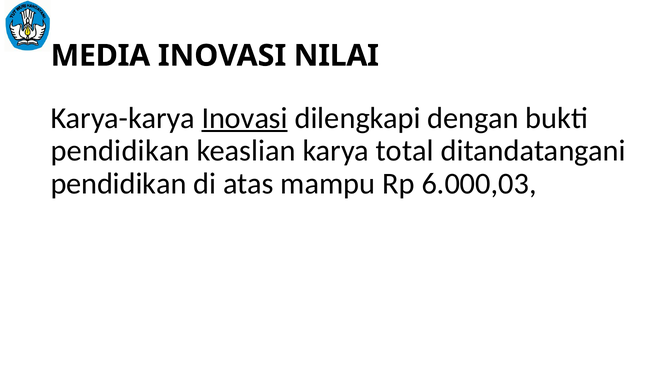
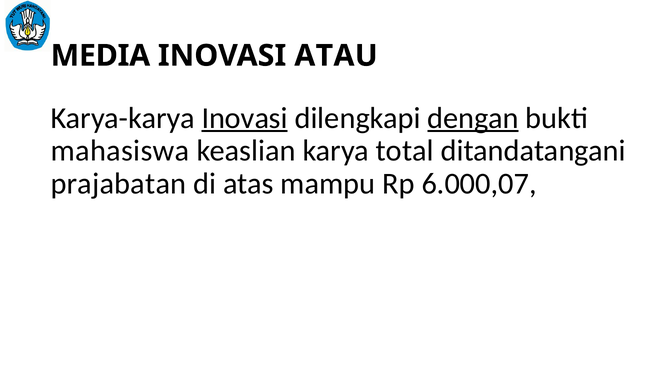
NILAI: NILAI -> ATAU (336, 56)
dengan underline: none -> present (473, 118)
pendidikan: pendidikan -> mahasiswa (120, 151)
pendidikan: pendidikan -> prajabatan (118, 184)
6.000,03: 6.000,03 -> 6.000,07 (479, 184)
